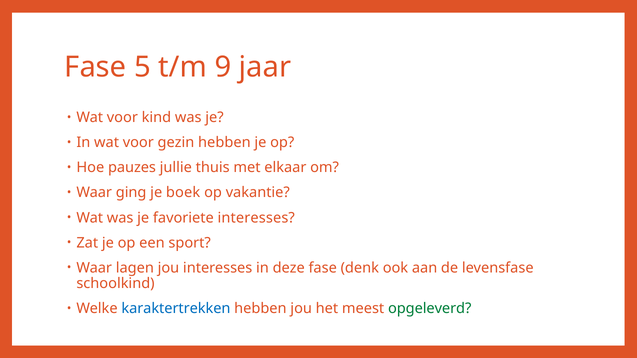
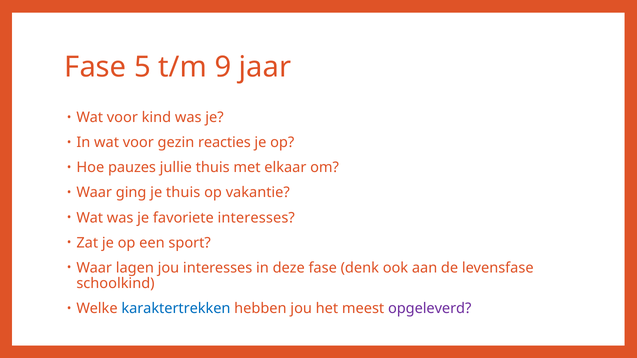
gezin hebben: hebben -> reacties (224, 143)
je boek: boek -> thuis (183, 193)
opgeleverd colour: green -> purple (430, 309)
